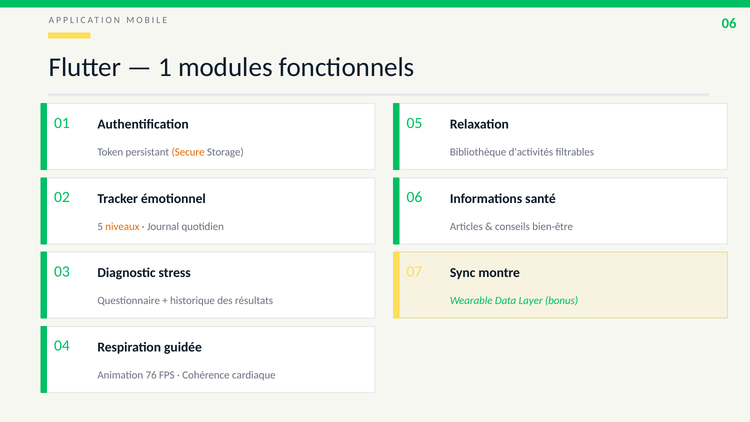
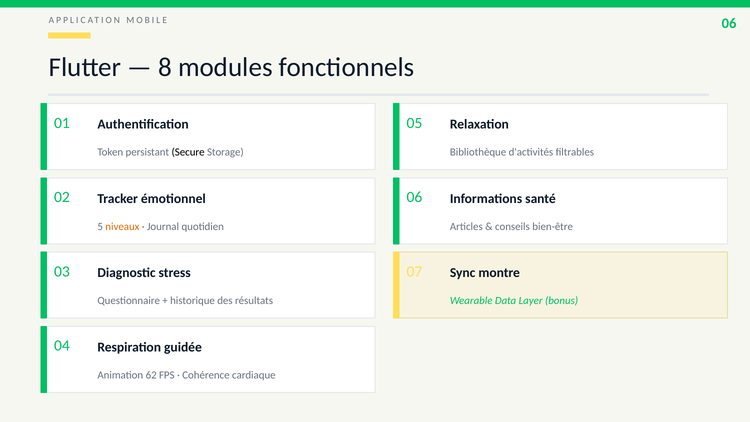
1: 1 -> 8 (165, 67)
Secure colour: orange -> black (188, 152)
76: 76 -> 62 (151, 375)
